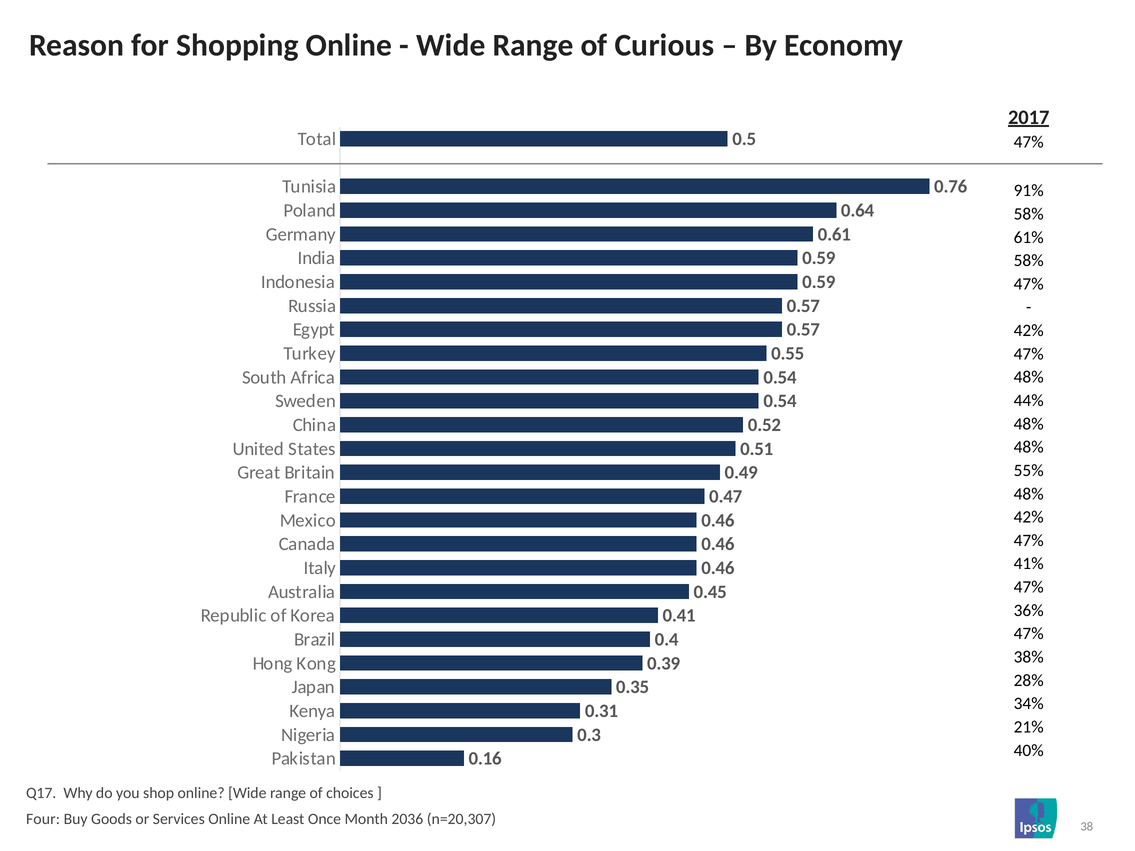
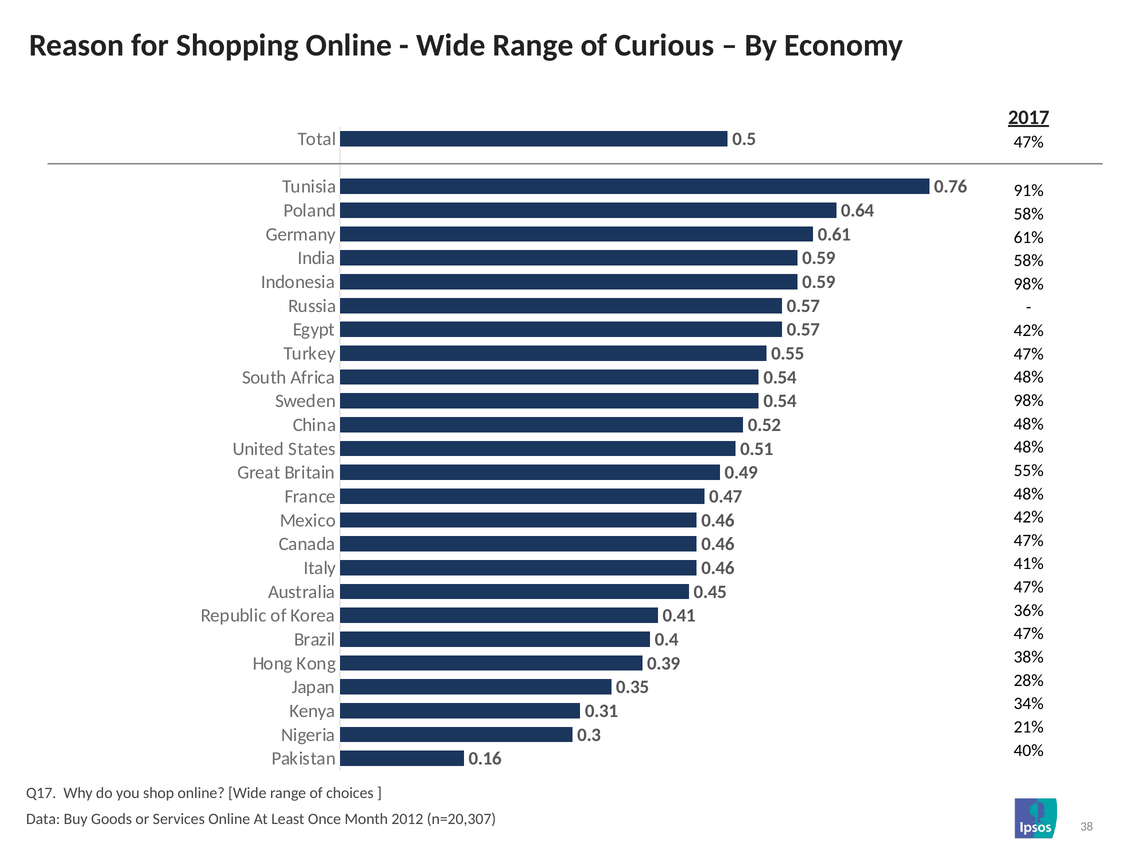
47%: 47% -> 98% (1029, 284)
44%: 44% -> 98% (1029, 401)
Four: Four -> Data (43, 819)
2036: 2036 -> 2012 (407, 819)
